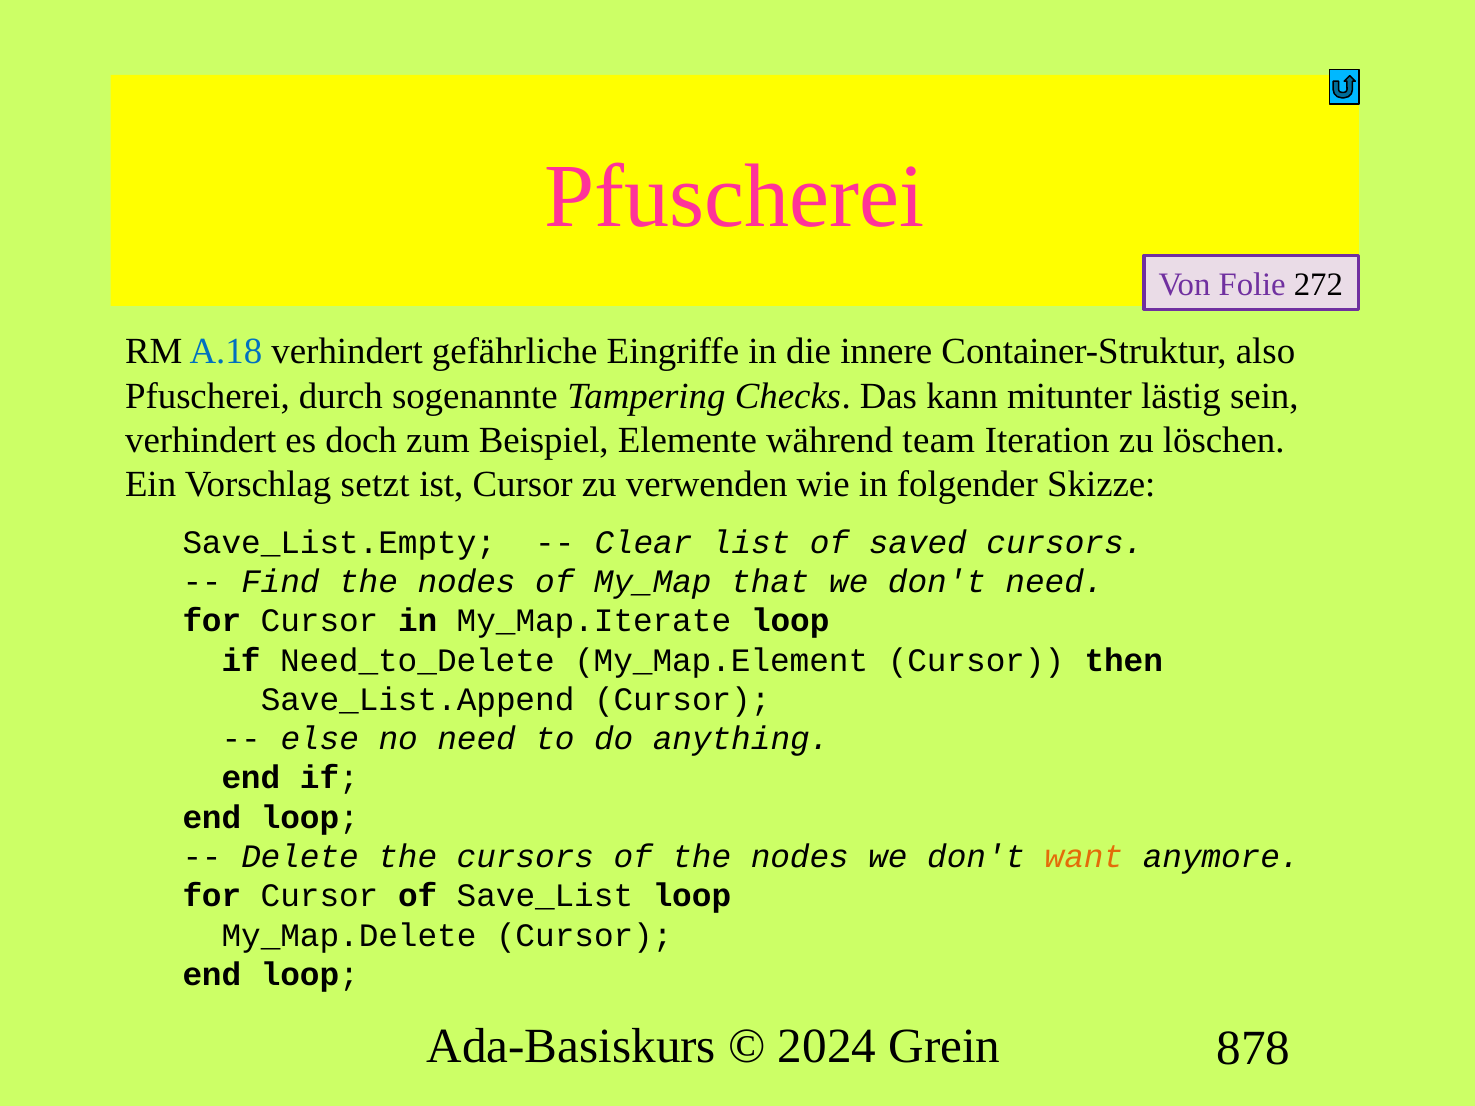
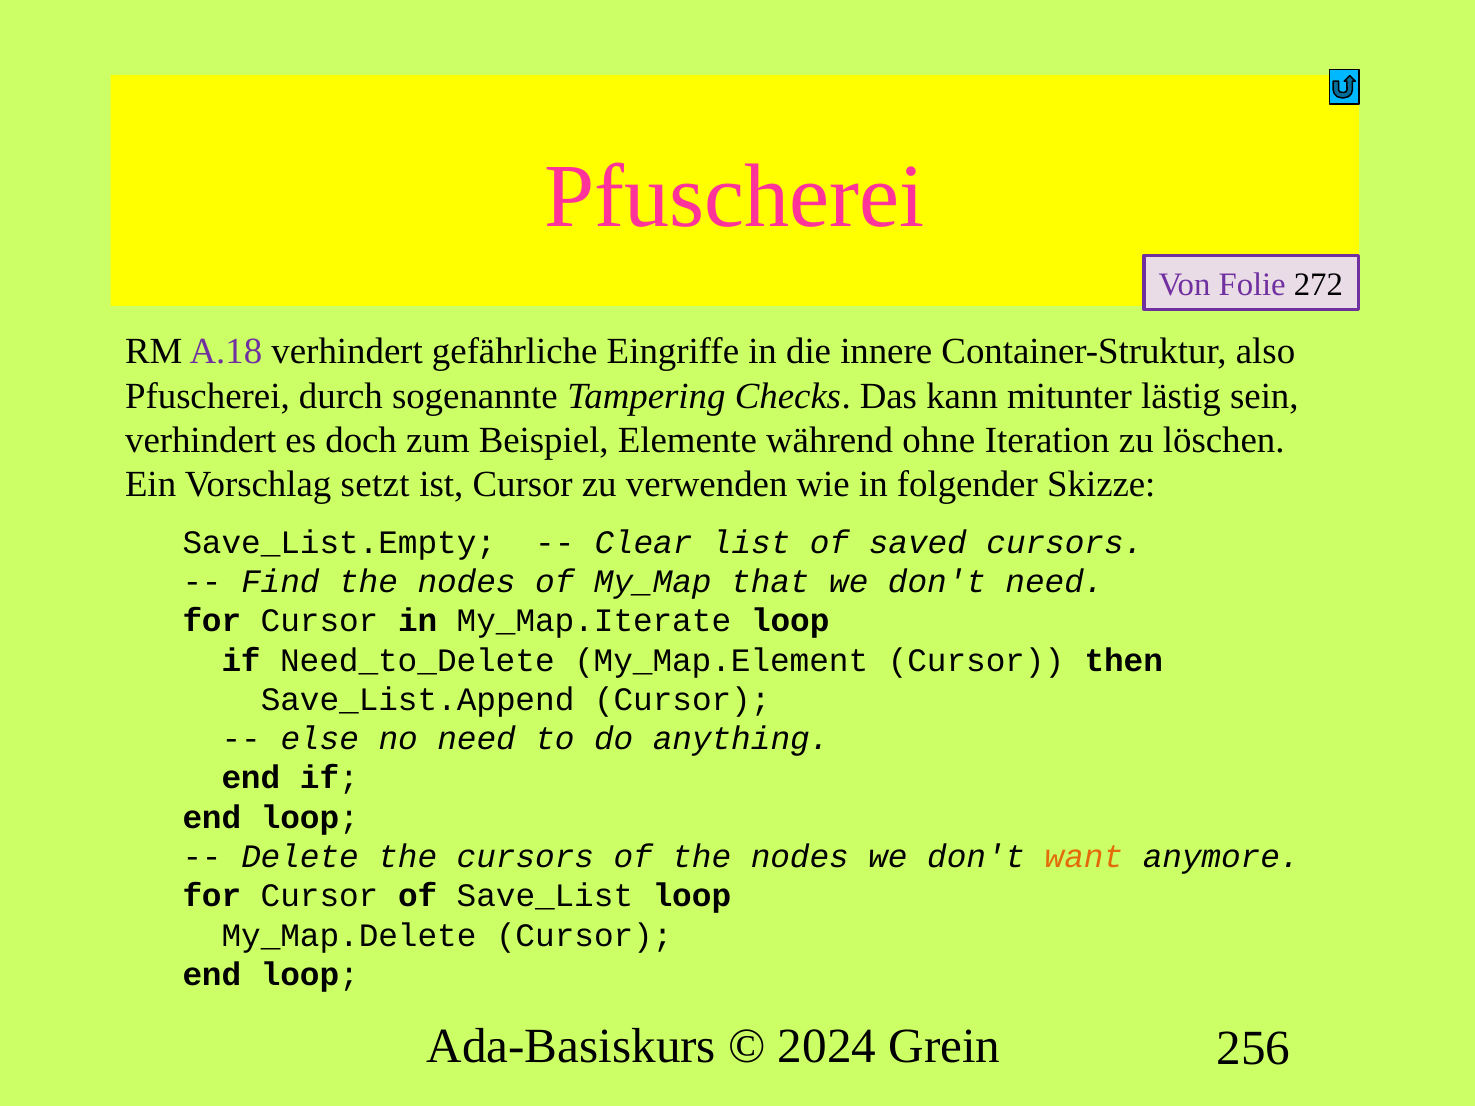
A.18 colour: blue -> purple (226, 352)
team: team -> ohne (939, 440)
878: 878 -> 256 (1253, 1048)
